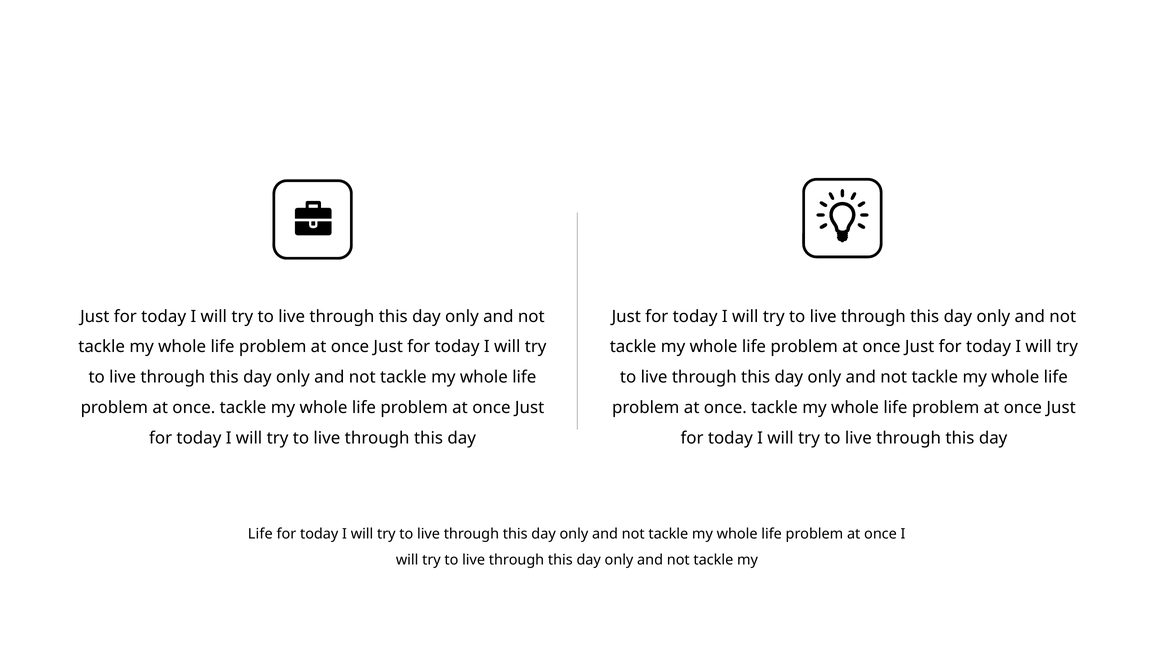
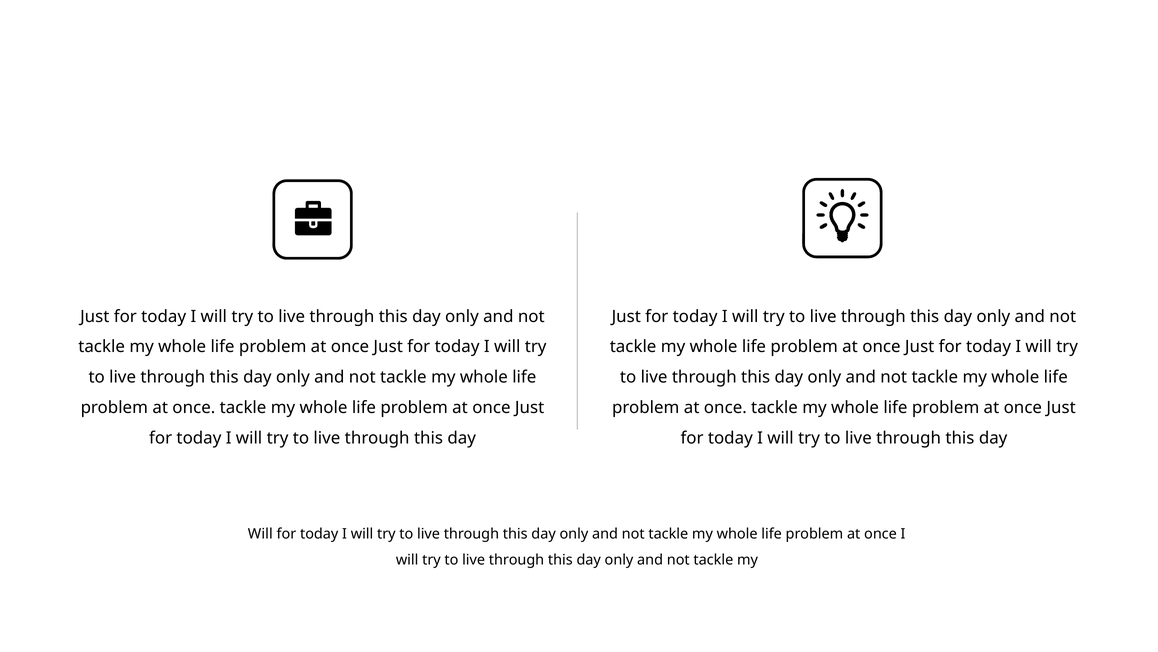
Life: Life -> Will (260, 533)
